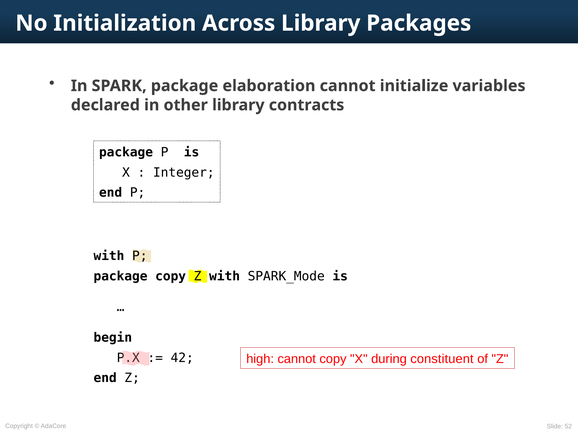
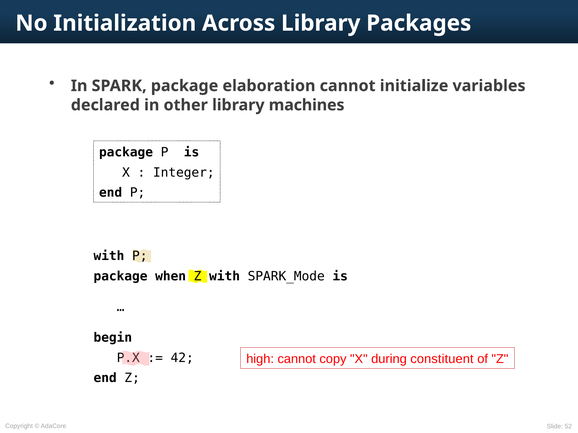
contracts: contracts -> machines (307, 105)
package copy: copy -> when (171, 276)
